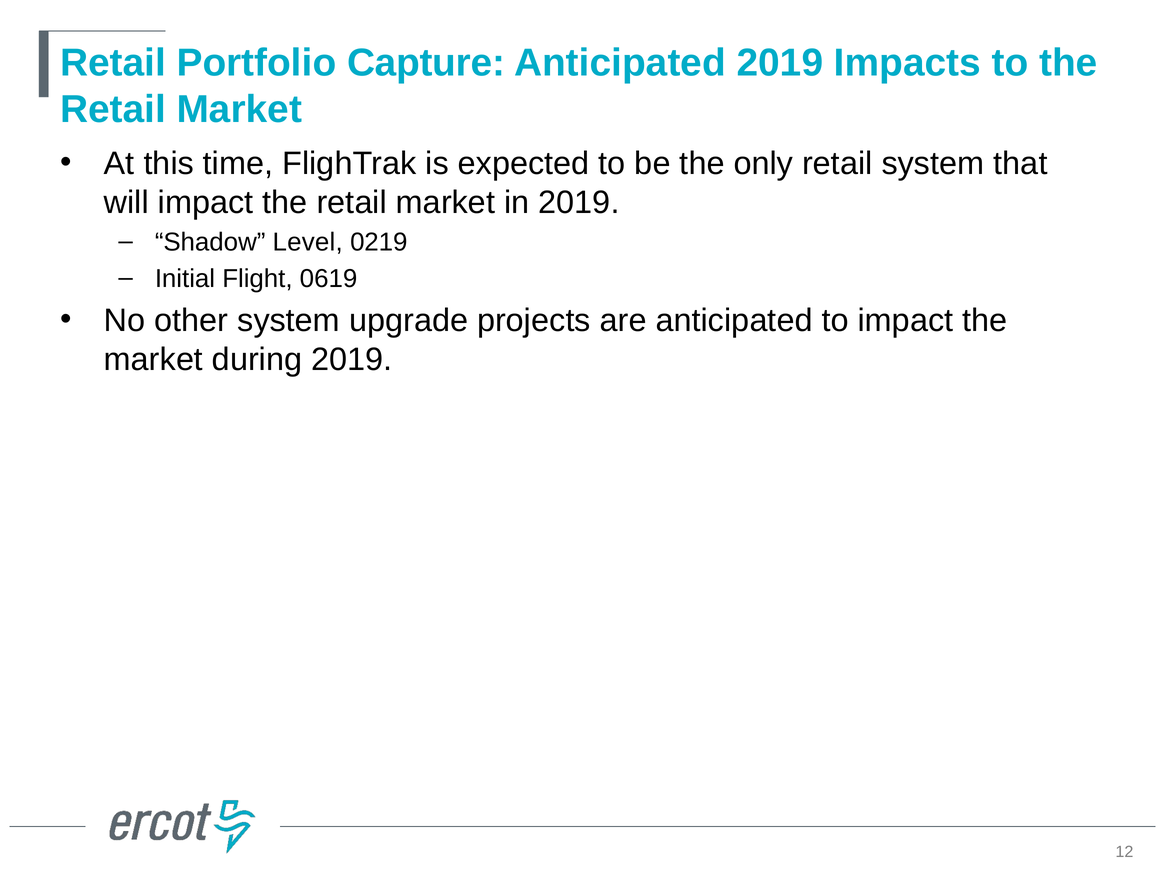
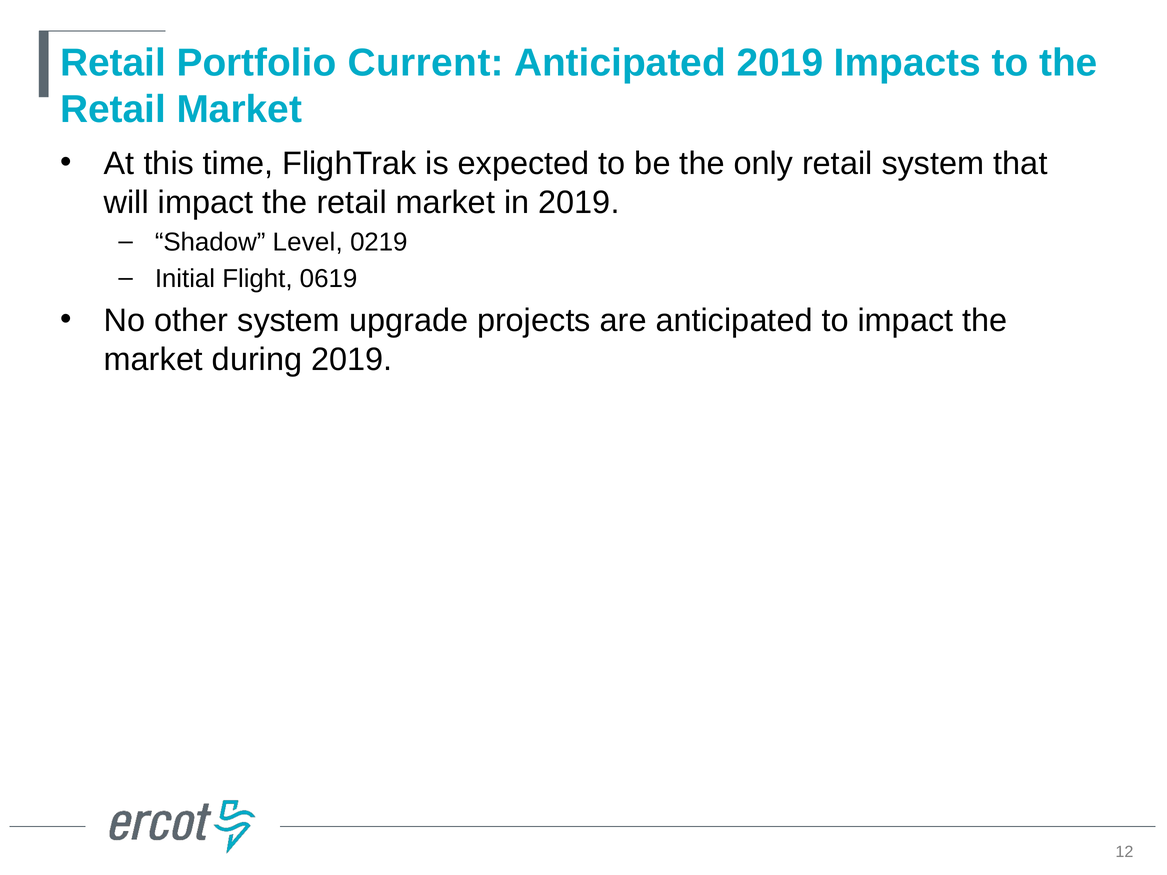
Capture: Capture -> Current (426, 63)
